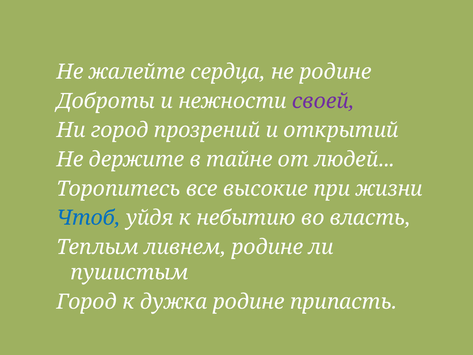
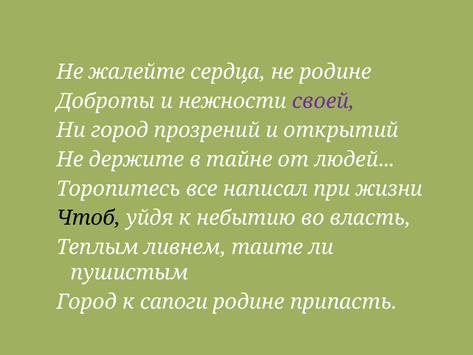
высокие: высокие -> написал (265, 189)
Чтоб colour: blue -> black (88, 218)
ливнем родине: родине -> таите (267, 247)
дужка: дужка -> сапоги (174, 302)
